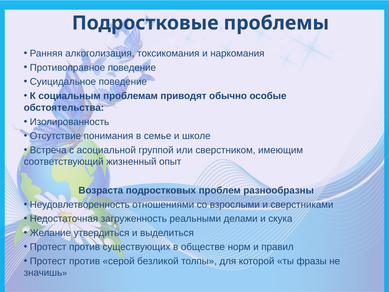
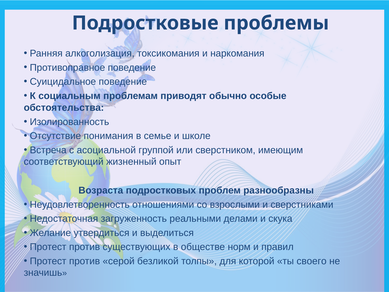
фразы: фразы -> своего (312, 261)
